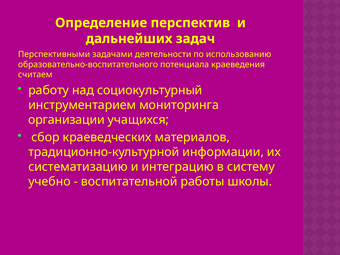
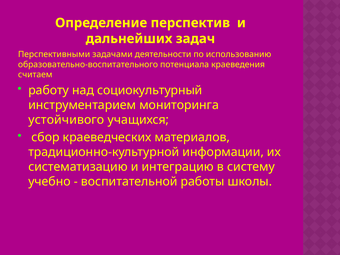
организации: организации -> устойчивого (66, 120)
